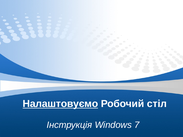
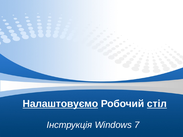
стіл underline: none -> present (157, 104)
